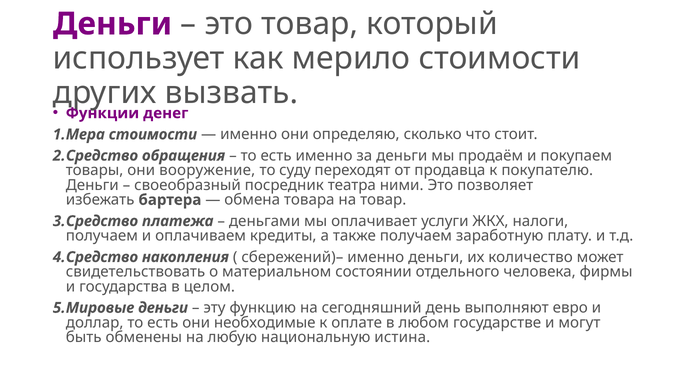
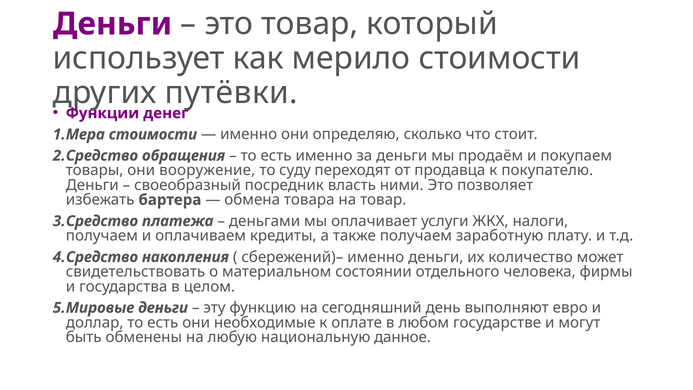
вызвать: вызвать -> путёвки (231, 93)
театра: театра -> власть (352, 185)
истина: истина -> данное (402, 337)
